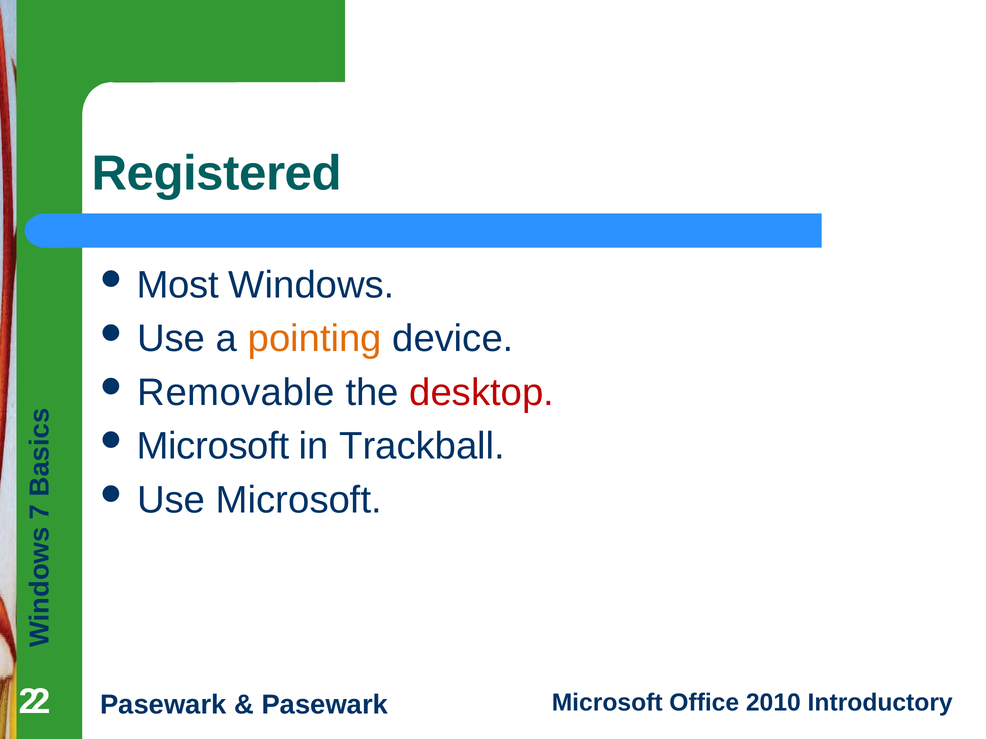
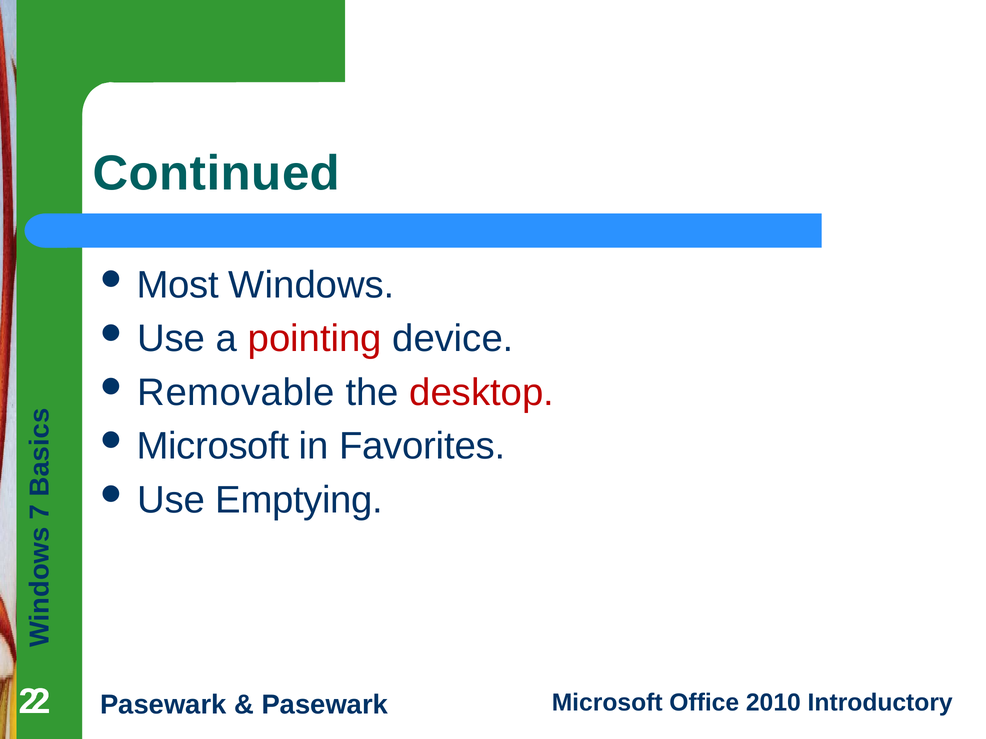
Registered: Registered -> Continued (216, 174)
pointing colour: orange -> red (315, 339)
Trackball: Trackball -> Favorites (422, 447)
Use Microsoft: Microsoft -> Emptying (299, 500)
